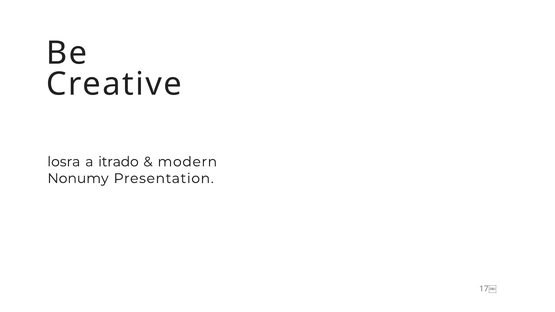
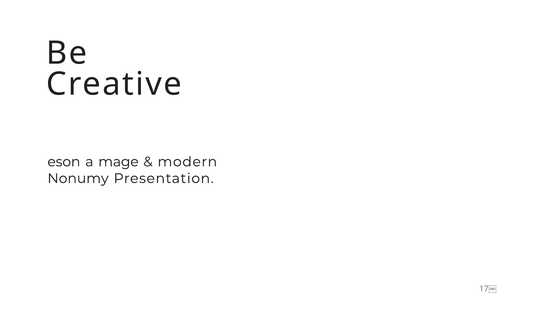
losra: losra -> eson (64, 162)
itrado: itrado -> mage (118, 162)
